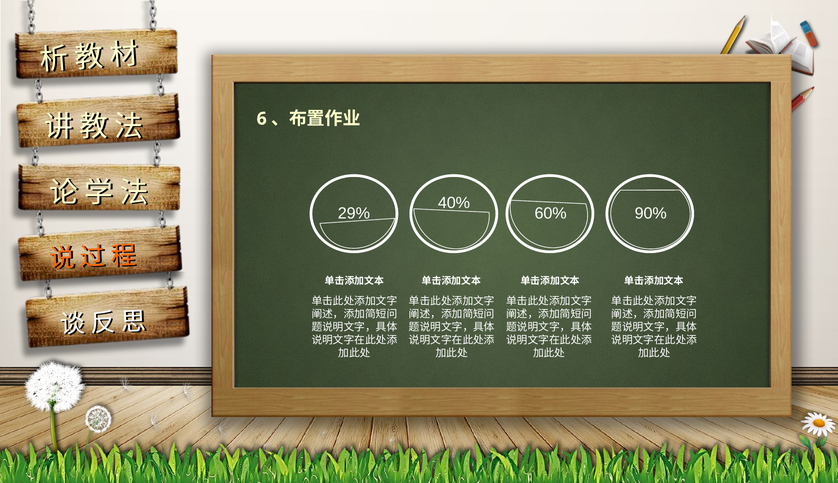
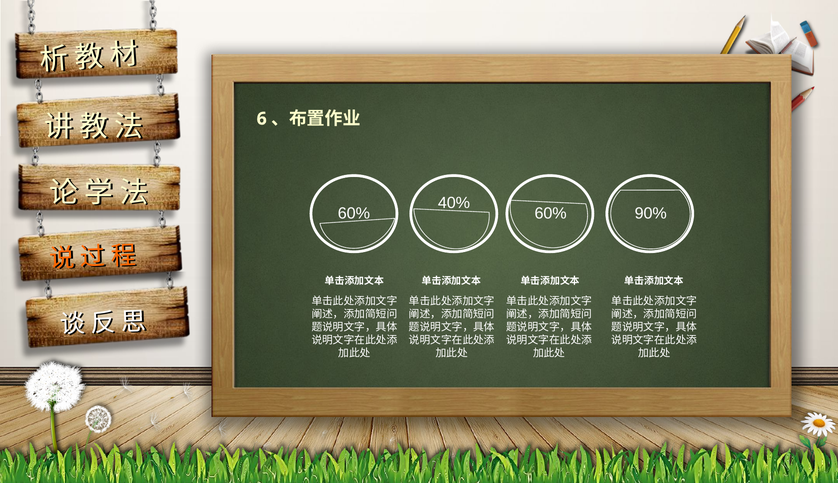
29%: 29% -> 60% (354, 213)
